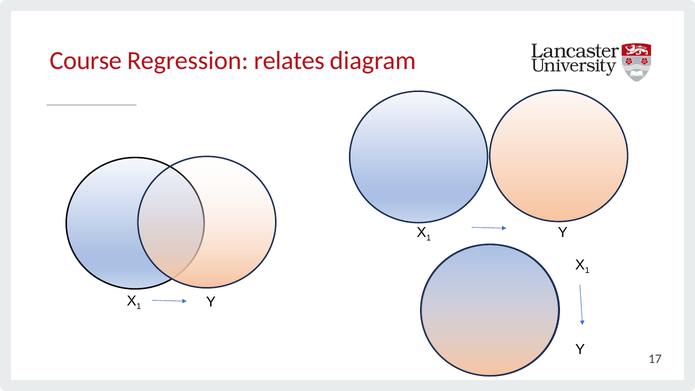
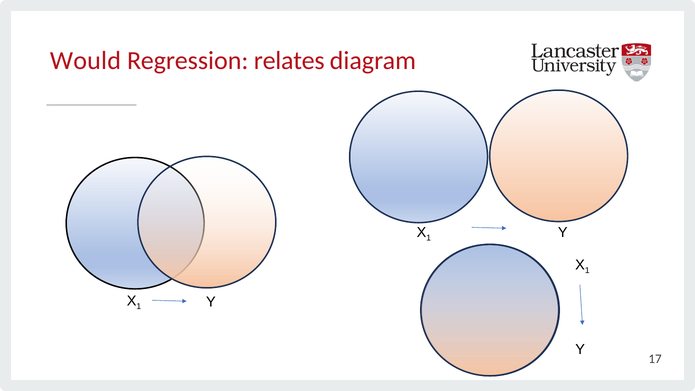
Course: Course -> Would (85, 61)
